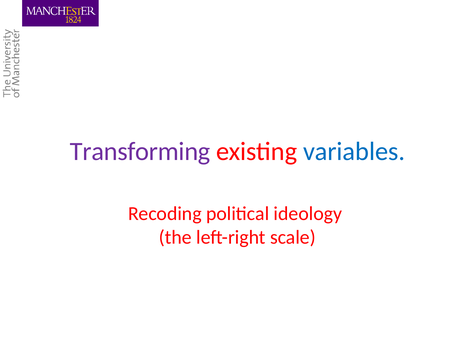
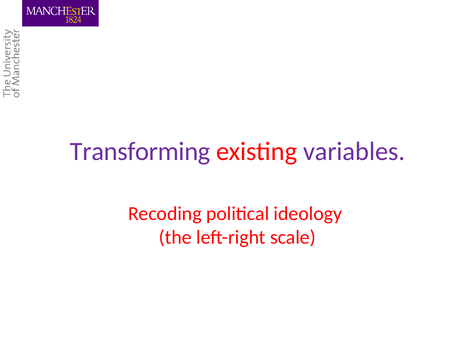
variables colour: blue -> purple (354, 152)
